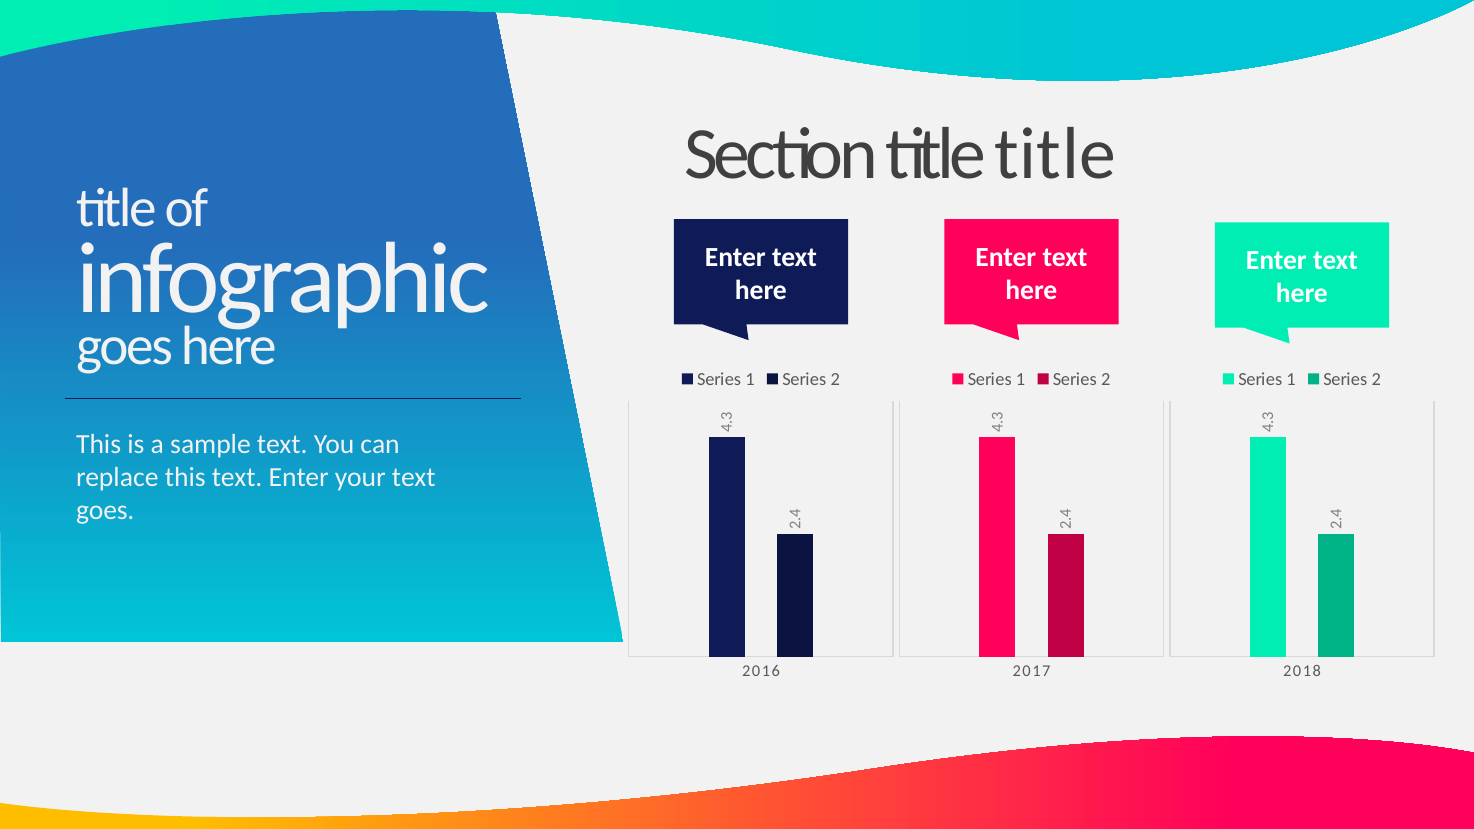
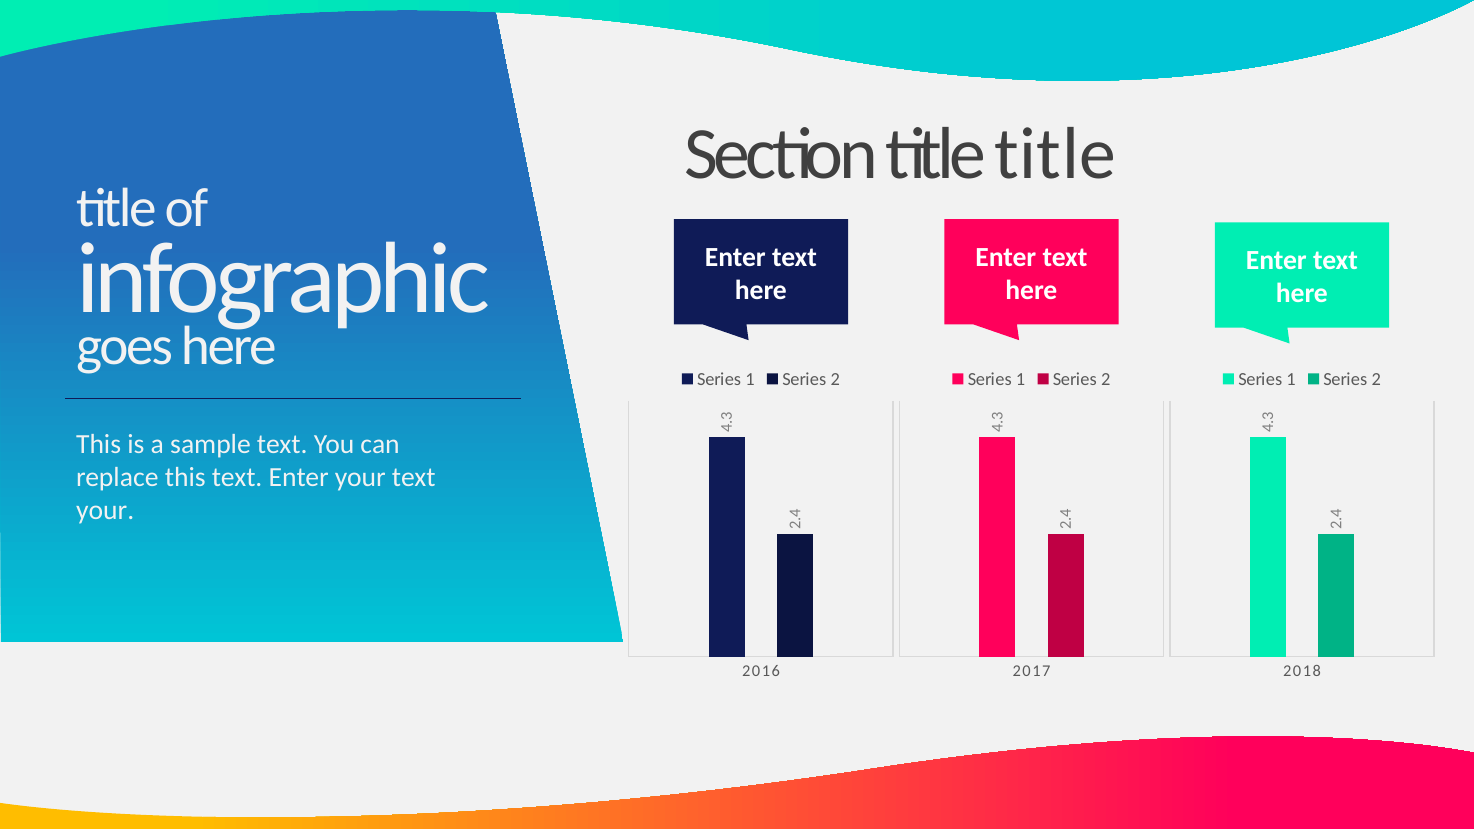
goes: goes -> your (105, 510)
